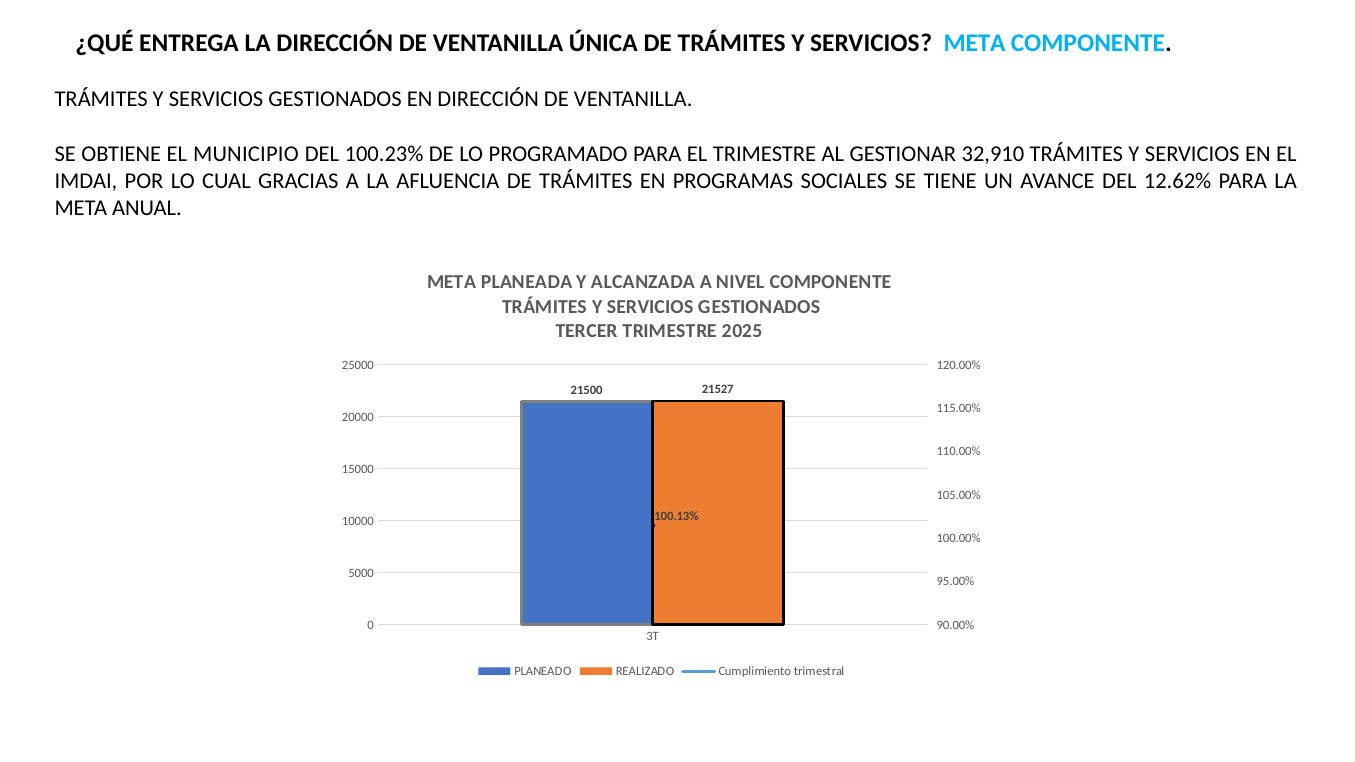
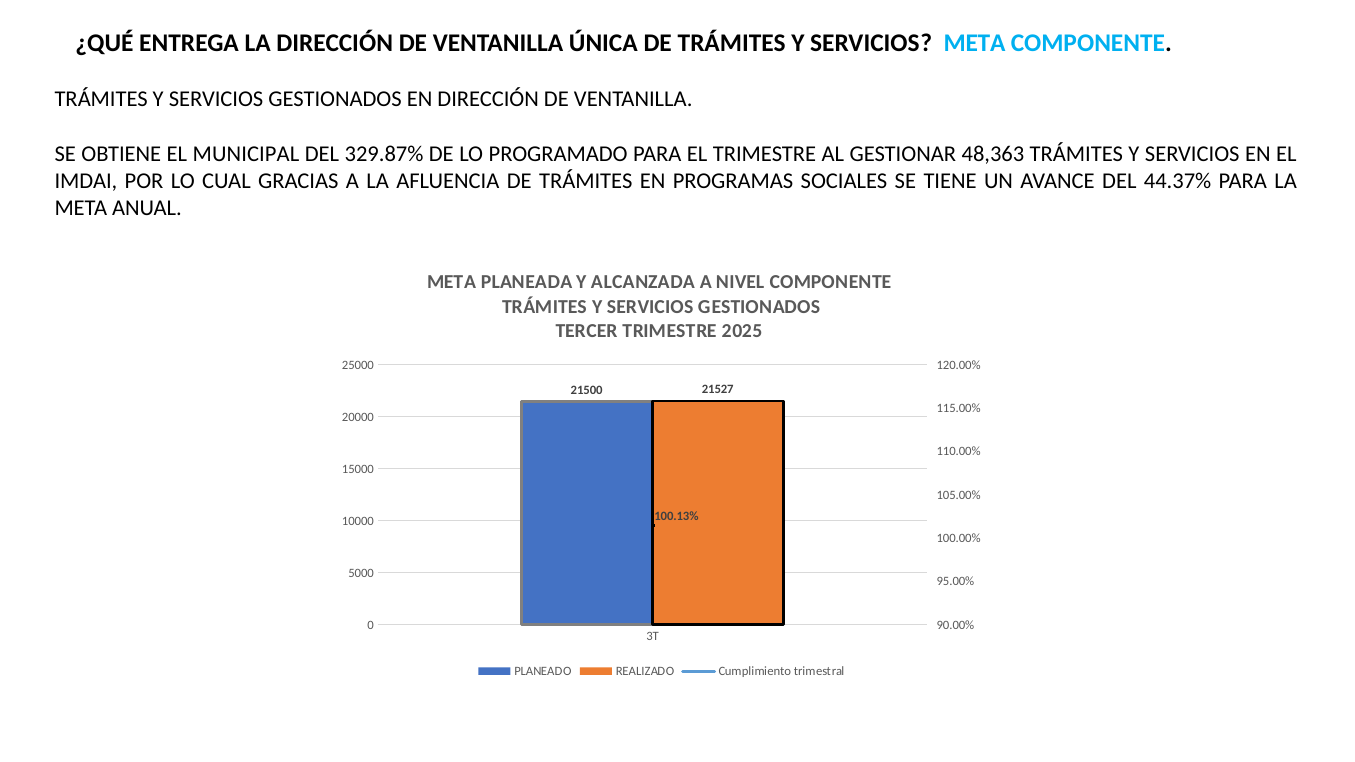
MUNICIPIO: MUNICIPIO -> MUNICIPAL (246, 154)
100.23%: 100.23% -> 329.87% (384, 154)
32,910: 32,910 -> 48,363 (993, 154)
12.62%: 12.62% -> 44.37% (1178, 181)
